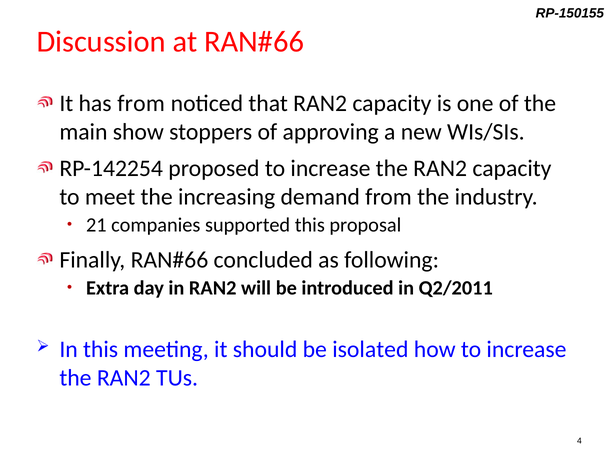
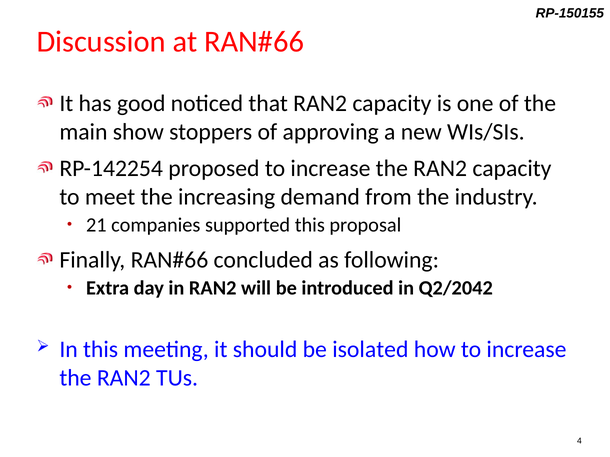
has from: from -> good (141, 103)
Q2/2011: Q2/2011 -> Q2/2042 (456, 288)
